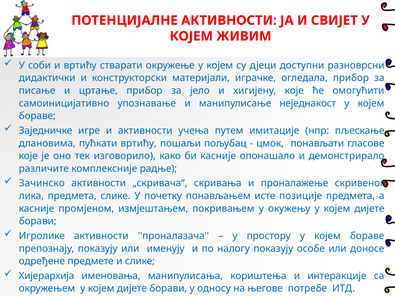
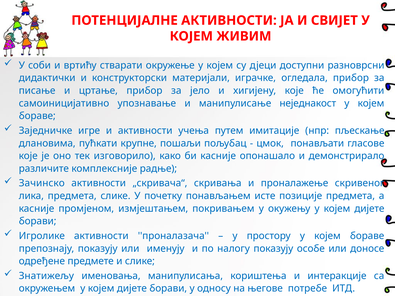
пућкати вртићу: вртићу -> крупне (139, 143)
Хијерархија: Хијерархија -> Знатижељу (46, 276)
